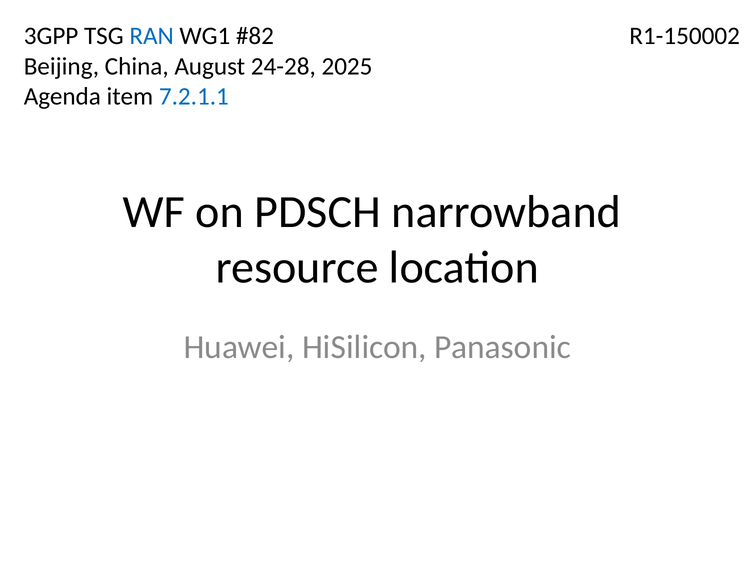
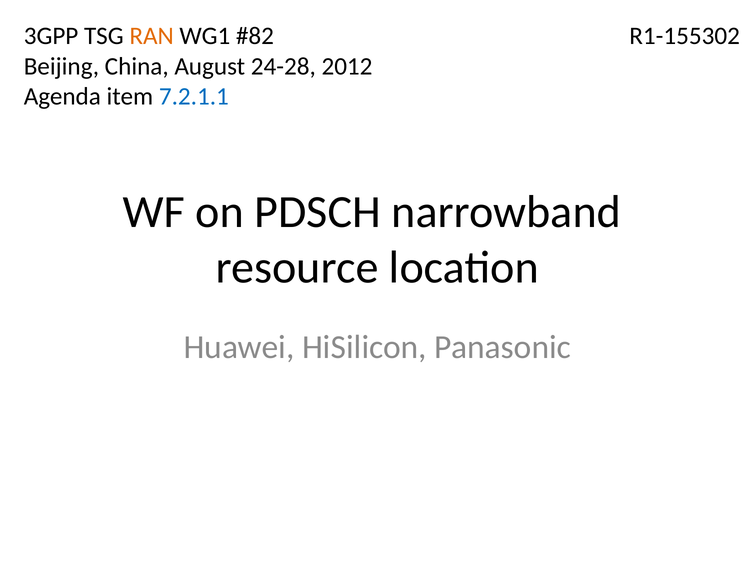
RAN colour: blue -> orange (152, 36)
R1-150002: R1-150002 -> R1-155302 (685, 36)
2025: 2025 -> 2012 (347, 66)
